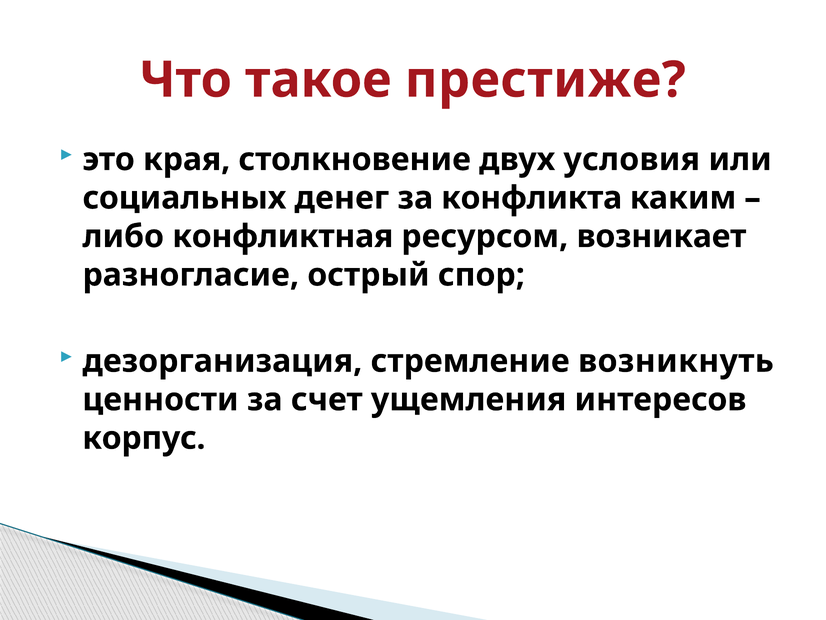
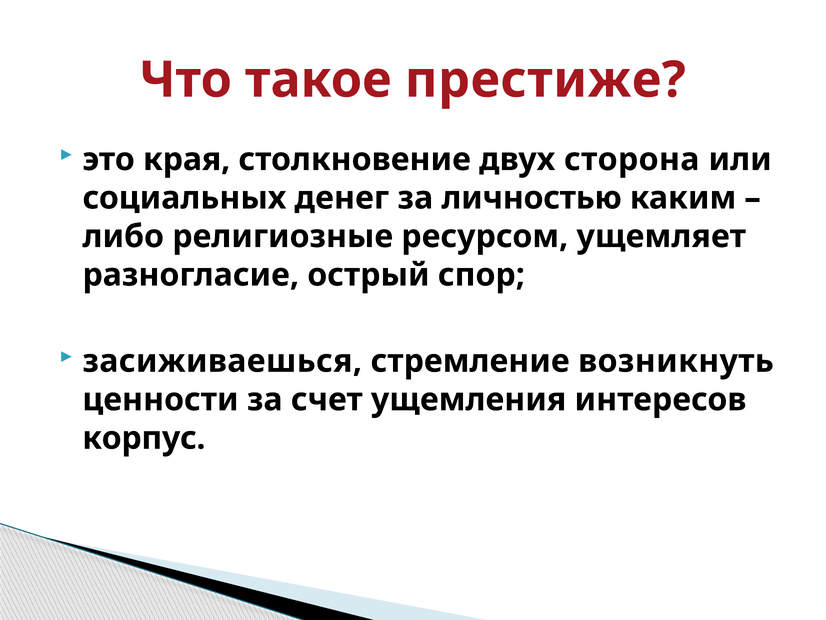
условия: условия -> сторона (632, 159)
конфликта: конфликта -> личностью (532, 198)
конфликтная: конфликтная -> религиозные (283, 236)
возникает: возникает -> ущемляет (661, 236)
дезорганизация: дезорганизация -> засиживаешься (222, 361)
